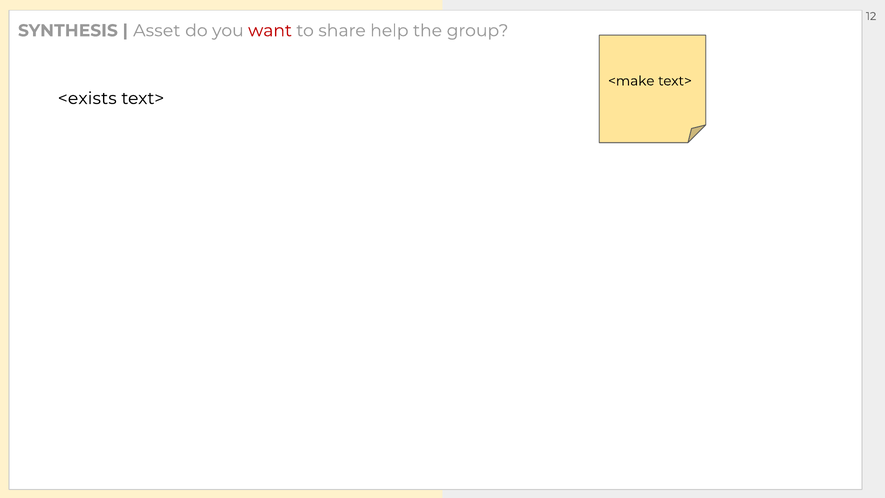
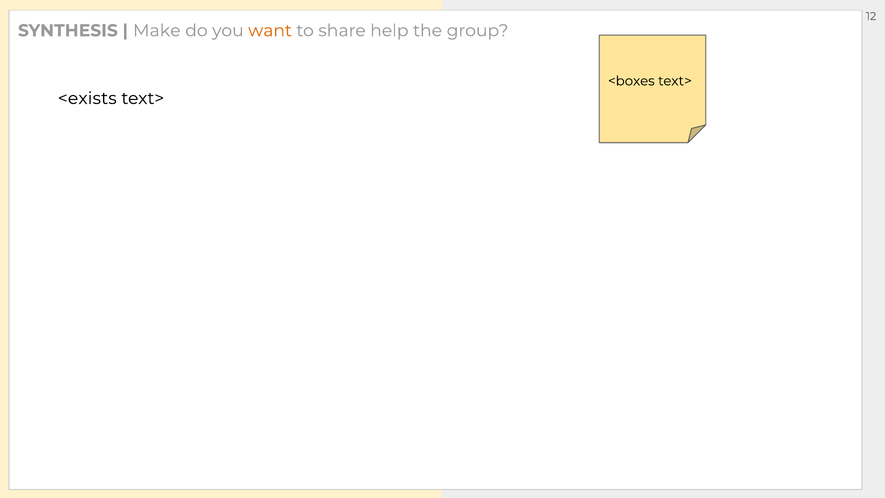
Asset: Asset -> Make (157, 31)
want colour: red -> orange (270, 31)
<make: <make -> <boxes (631, 81)
